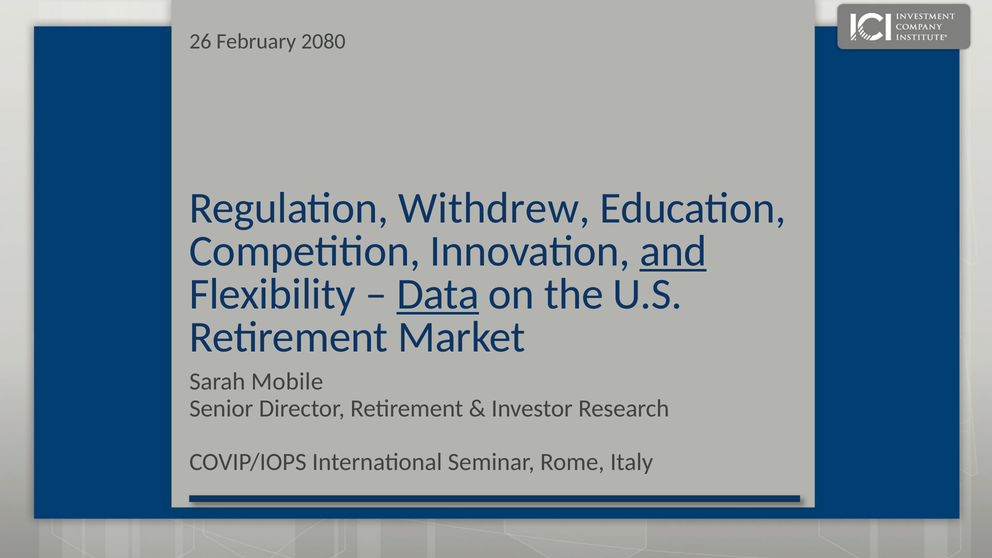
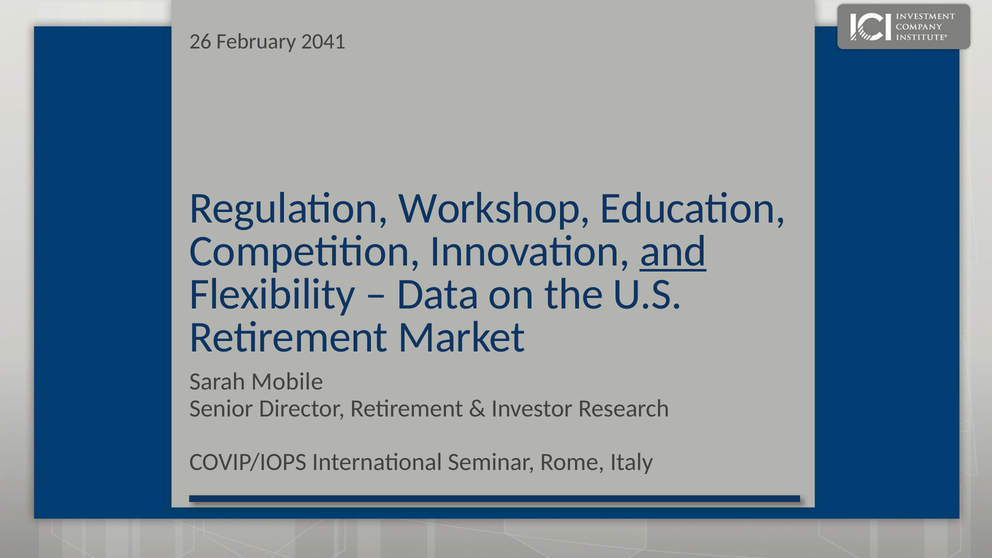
2080: 2080 -> 2041 (323, 41)
Withdrew: Withdrew -> Workshop (495, 208)
Data underline: present -> none (438, 294)
